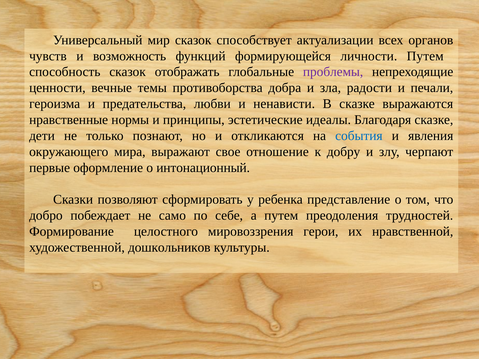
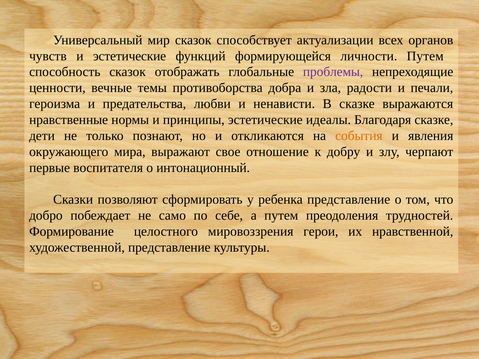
и возможность: возможность -> эстетические (130, 56)
события colour: blue -> orange (359, 136)
оформление: оформление -> воспитателя (108, 168)
художественной дошкольников: дошкольников -> представление (169, 248)
